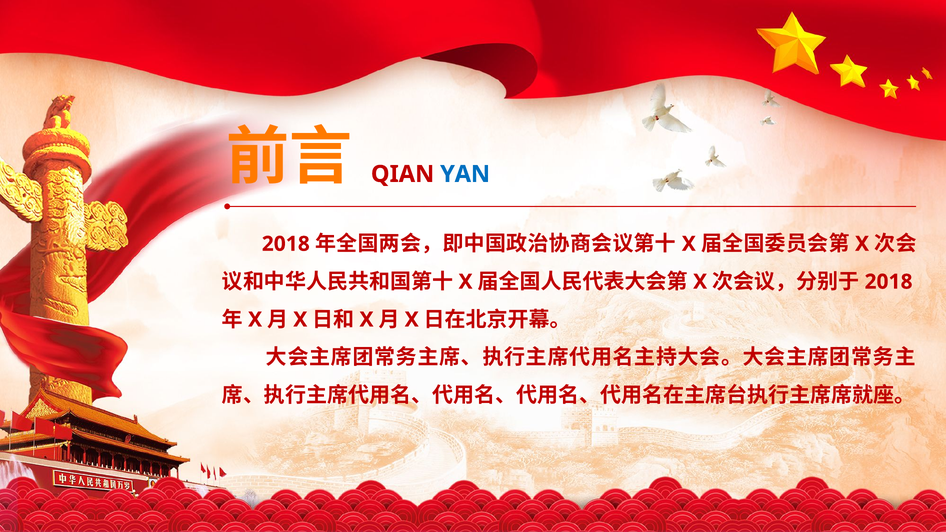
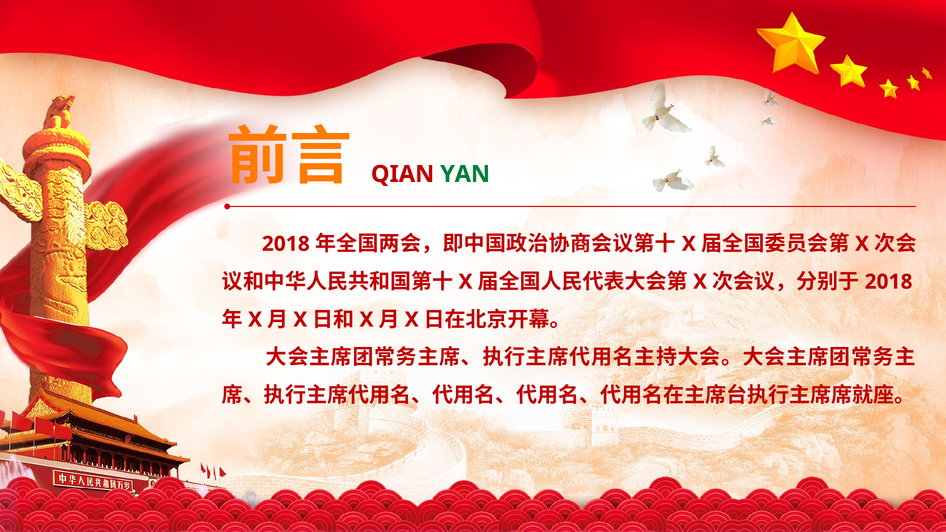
YAN colour: blue -> green (465, 174)
